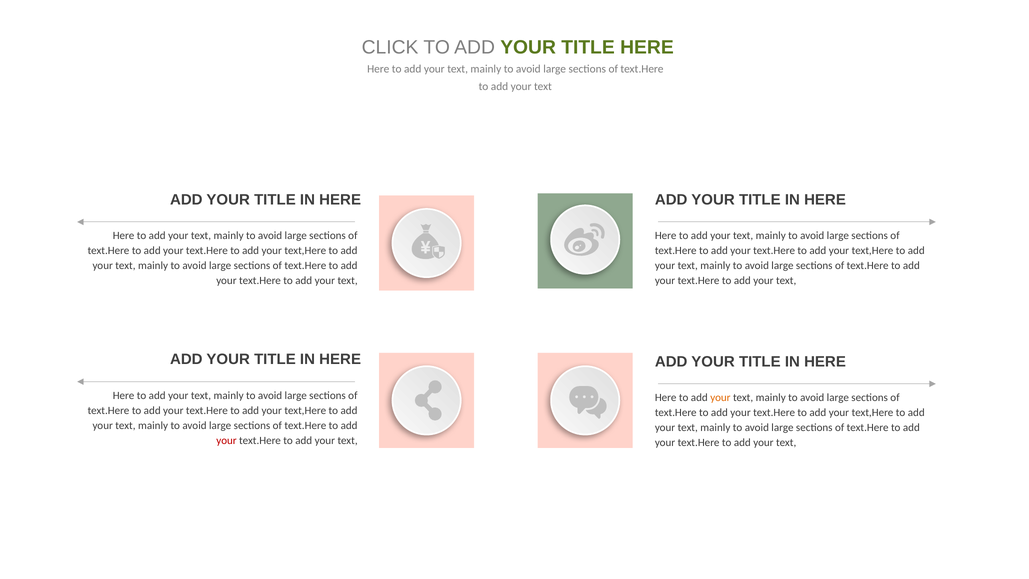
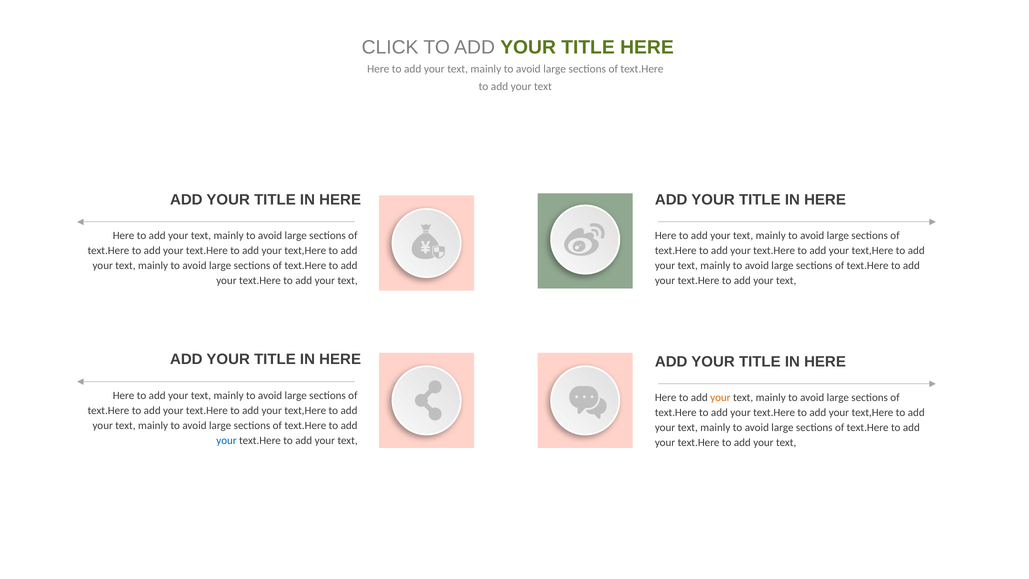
your colour: red -> blue (226, 440)
